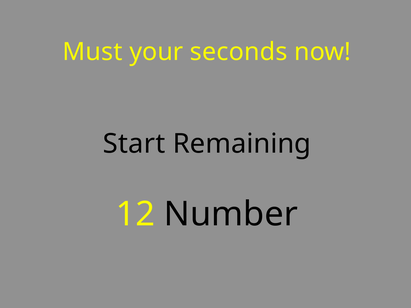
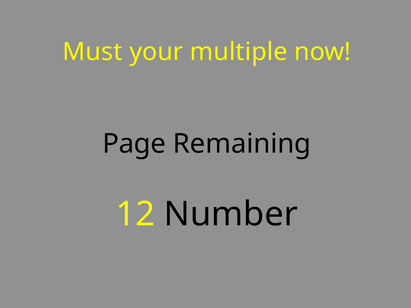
seconds: seconds -> multiple (239, 52)
Start: Start -> Page (134, 144)
